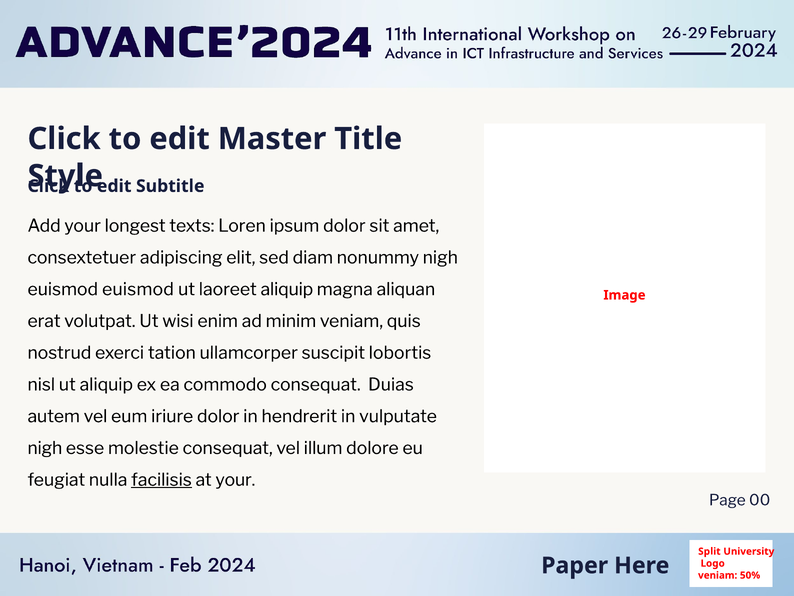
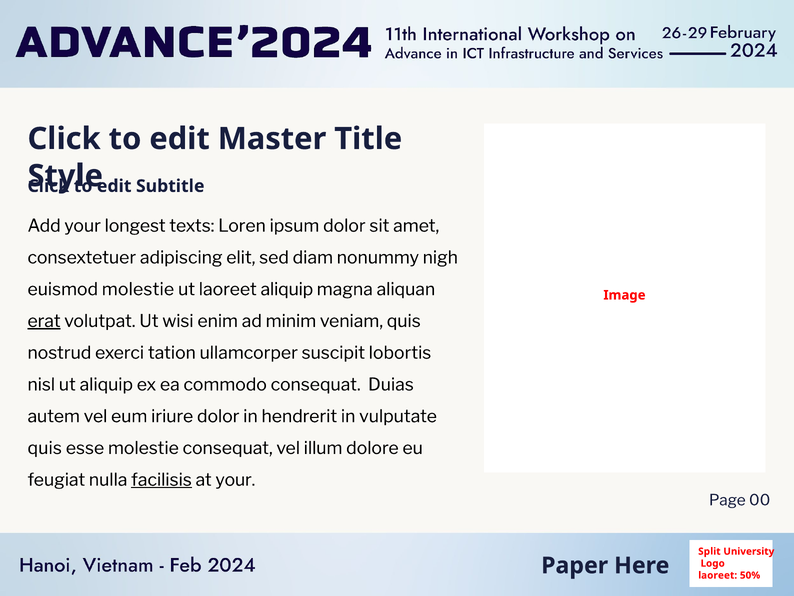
euismod euismod: euismod -> molestie (138, 289)
erat underline: none -> present (44, 321)
nigh: nigh -> quis (45, 448)
veniam: veniam -> laoreet (718, 575)
